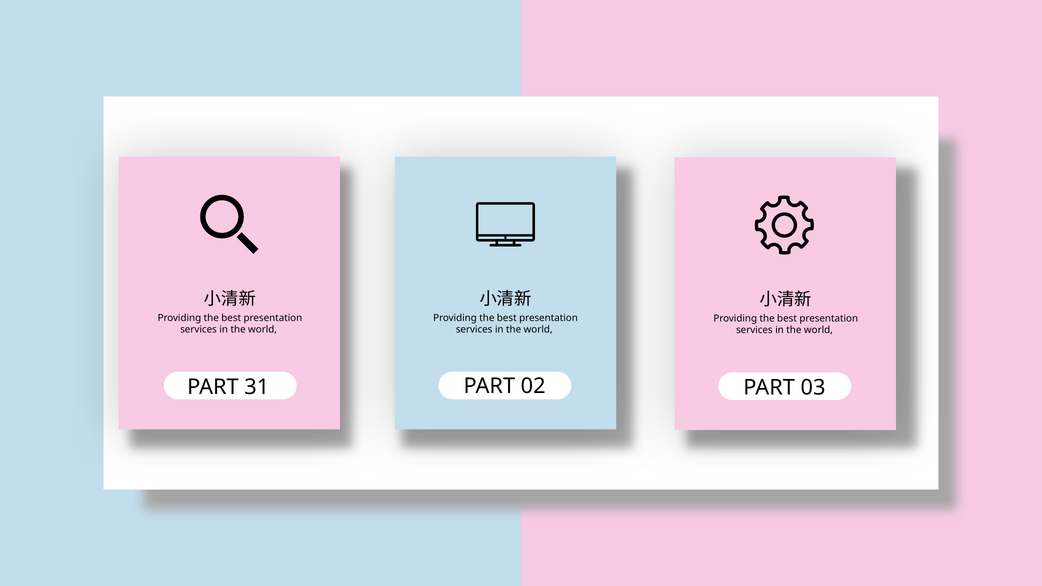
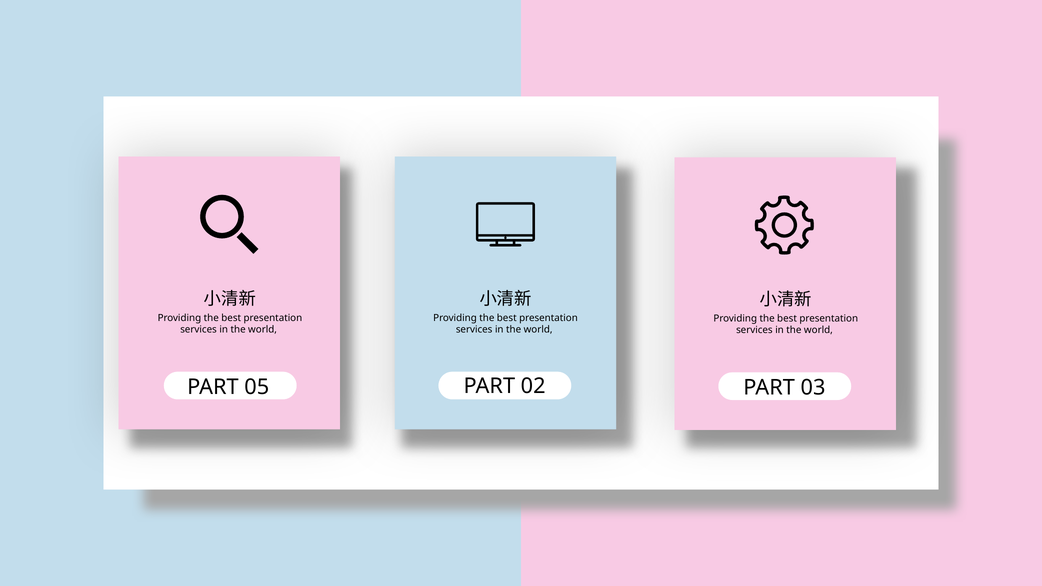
31: 31 -> 05 (257, 387)
